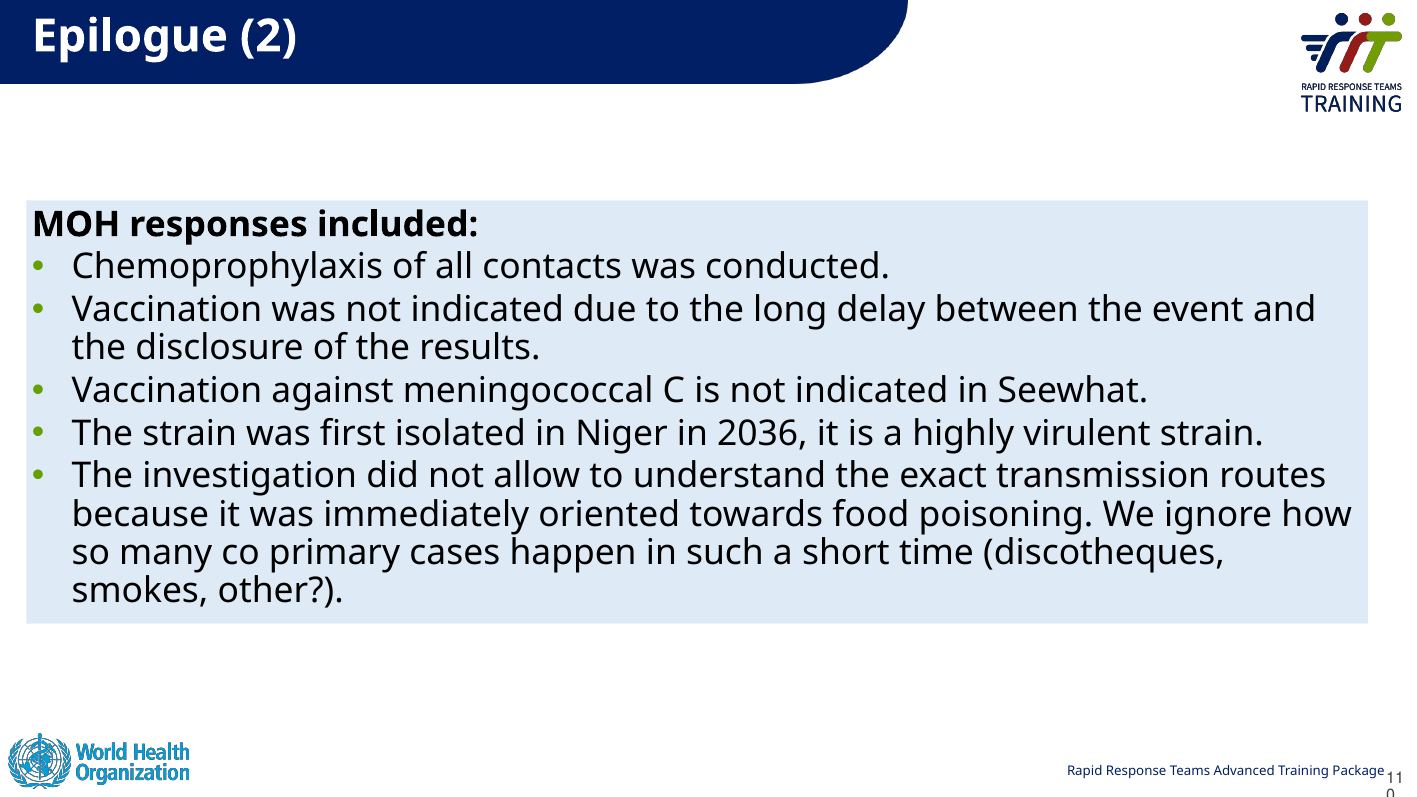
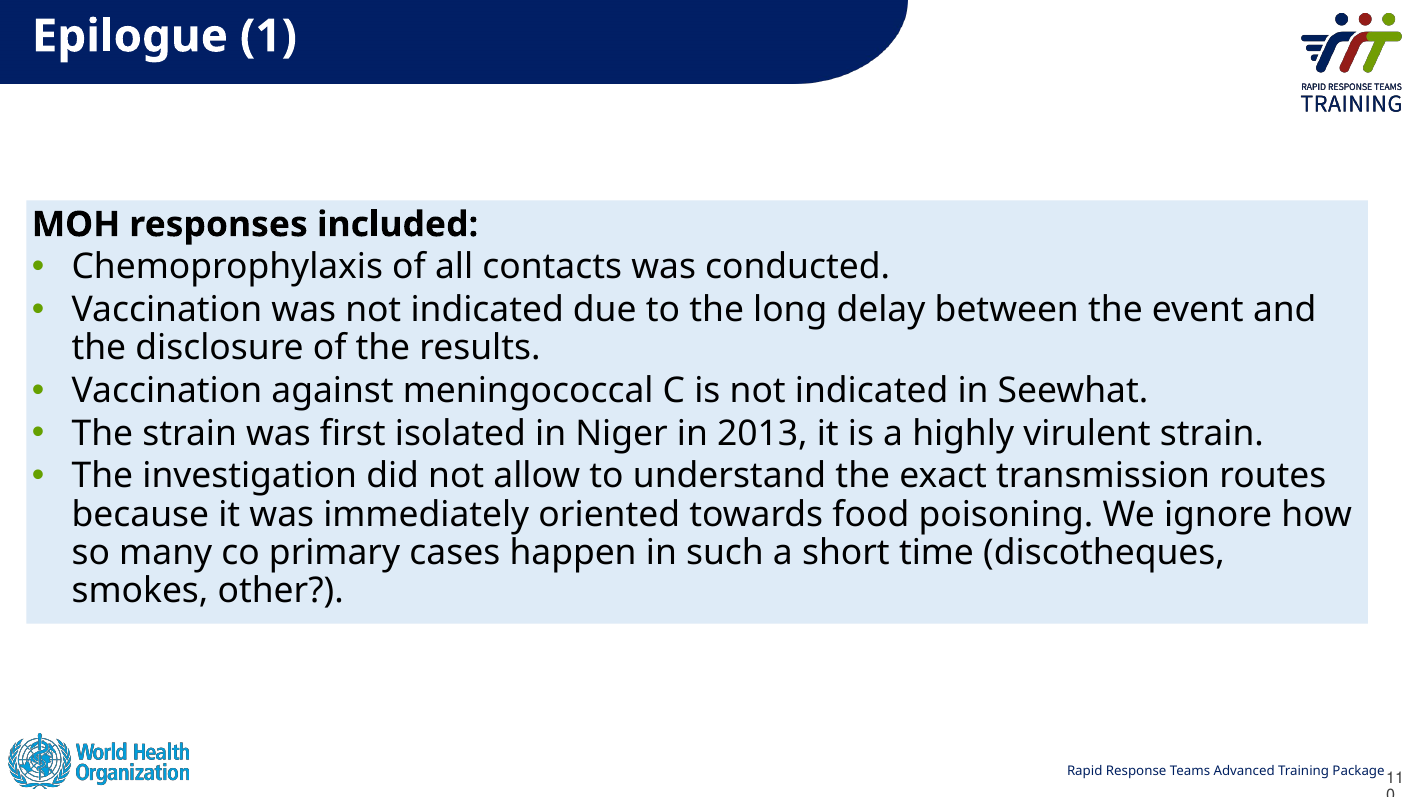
2: 2 -> 1 (268, 36)
2036: 2036 -> 2013 (762, 433)
